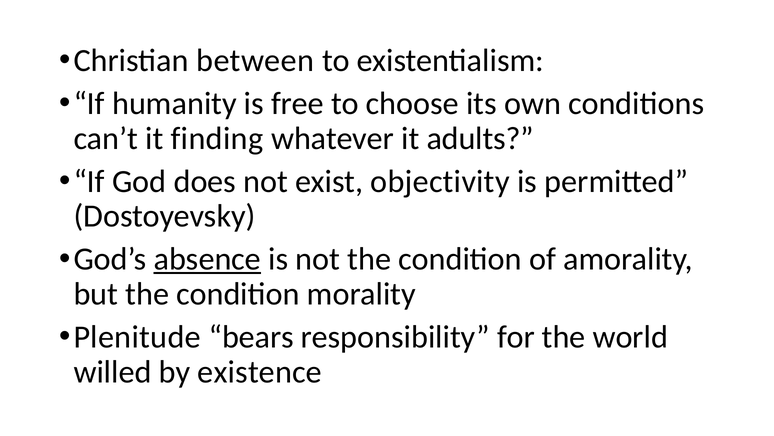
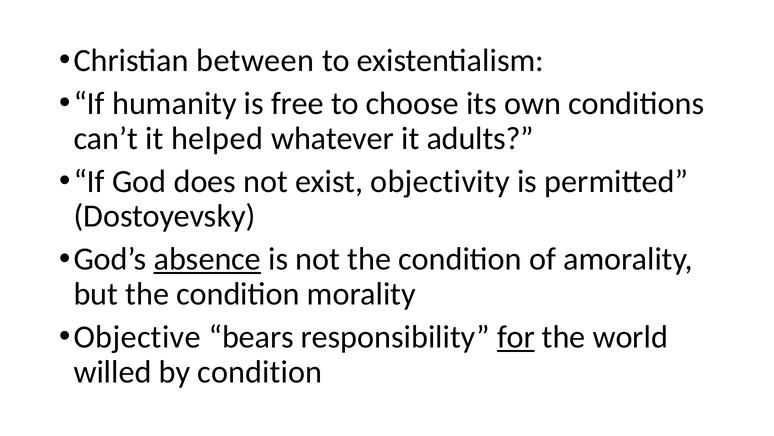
finding: finding -> helped (217, 138)
Plenitude: Plenitude -> Objective (137, 337)
for underline: none -> present (516, 337)
by existence: existence -> condition (260, 371)
